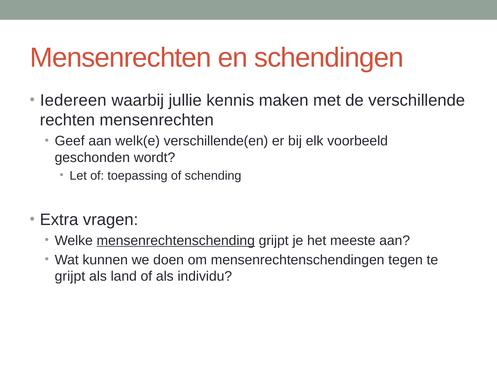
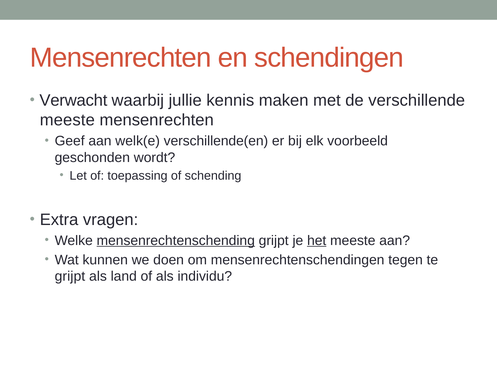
Iedereen: Iedereen -> Verwacht (73, 101)
rechten: rechten -> meeste (67, 120)
het underline: none -> present (317, 241)
